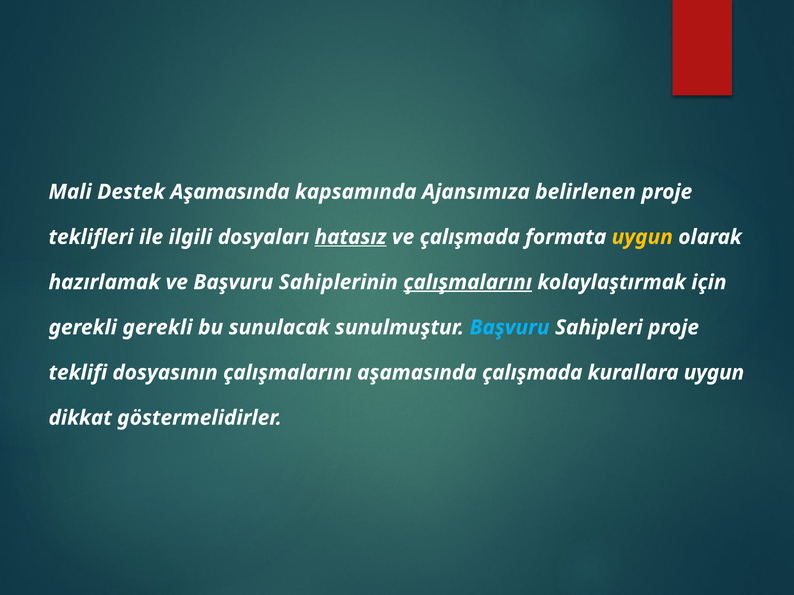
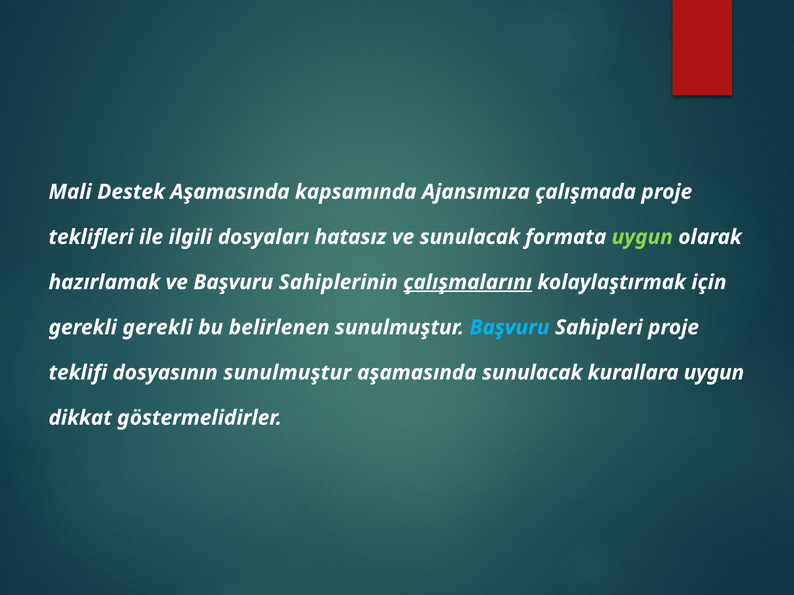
belirlenen: belirlenen -> çalışmada (586, 192)
hatasız underline: present -> none (350, 237)
ve çalışmada: çalışmada -> sunulacak (470, 237)
uygun colour: yellow -> light green (642, 237)
sunulacak: sunulacak -> belirlenen (279, 328)
dosyasının çalışmalarını: çalışmalarını -> sunulmuştur (287, 373)
aşamasında çalışmada: çalışmada -> sunulacak (532, 373)
